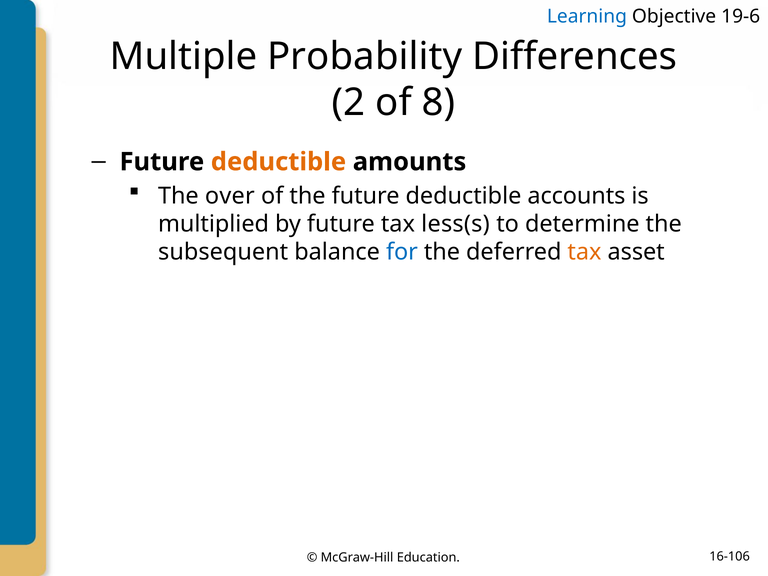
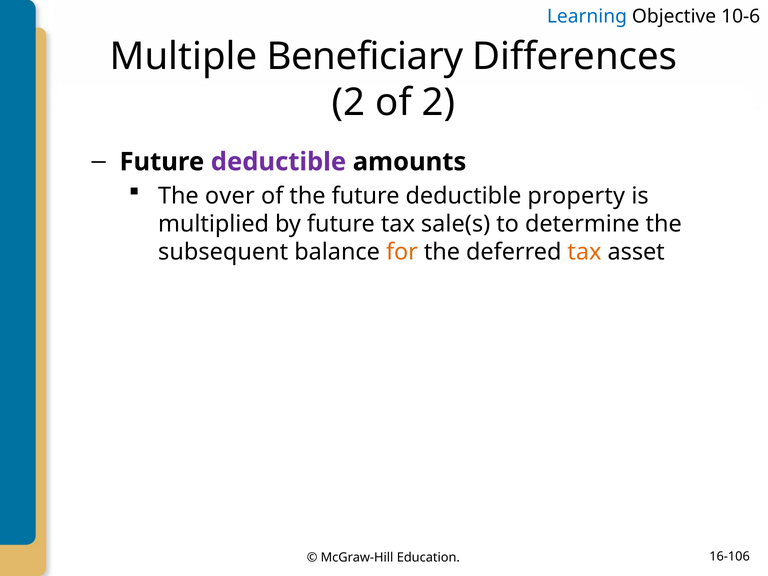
19-6: 19-6 -> 10-6 (741, 16)
Probability: Probability -> Beneficiary (365, 56)
of 8: 8 -> 2 (439, 102)
deductible colour: orange -> purple (278, 162)
accounts: accounts -> property (576, 196)
less(s: less(s -> sale(s (456, 224)
for colour: blue -> orange (402, 252)
